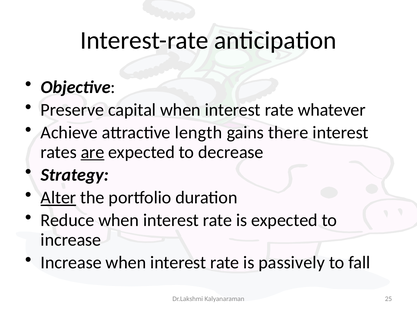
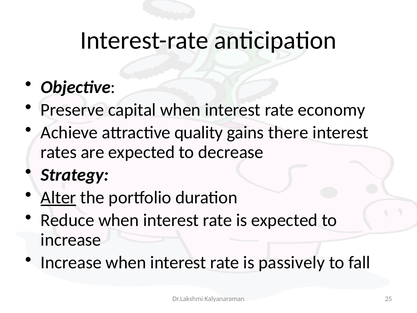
whatever: whatever -> economy (332, 110)
length: length -> quality (199, 133)
are underline: present -> none (93, 152)
